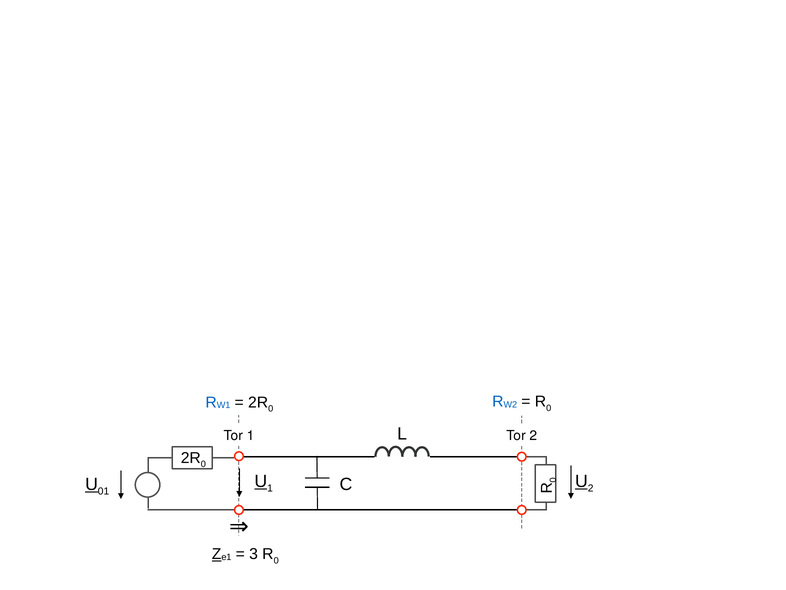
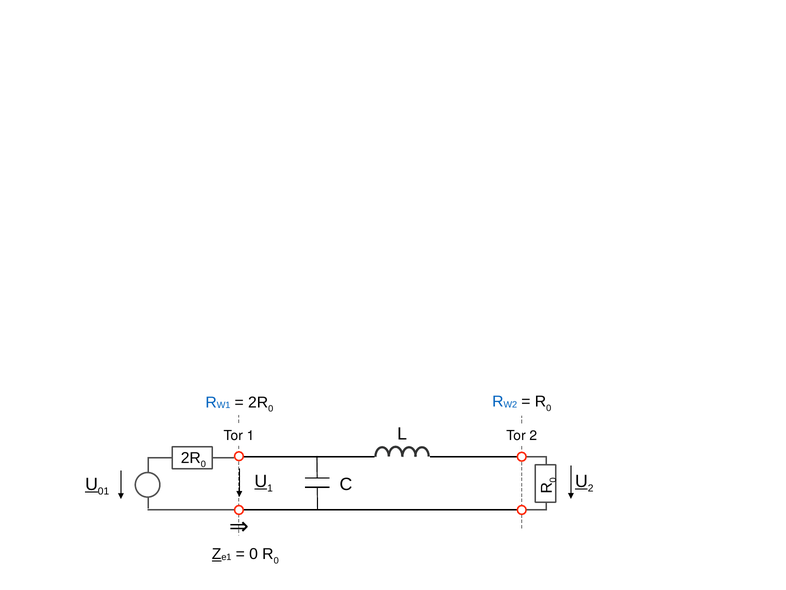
3: 3 -> 0 (254, 554)
